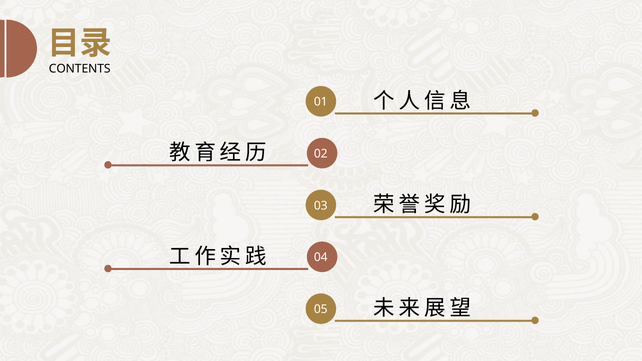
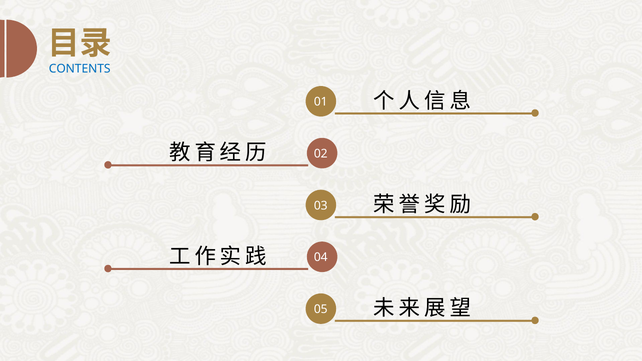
CONTENTS colour: black -> blue (80, 69)
